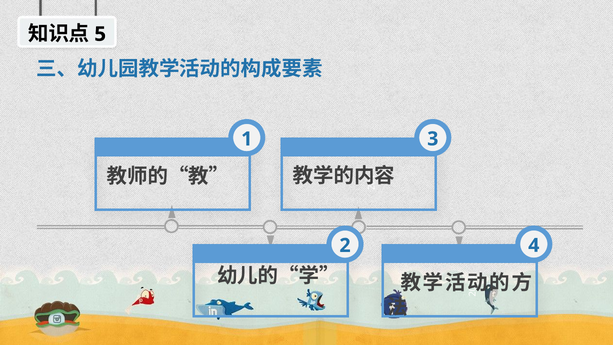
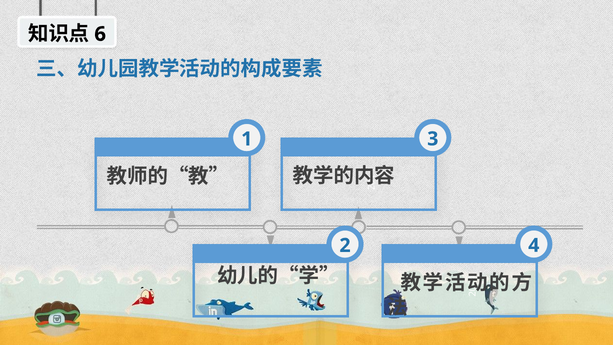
5: 5 -> 6 (100, 34)
